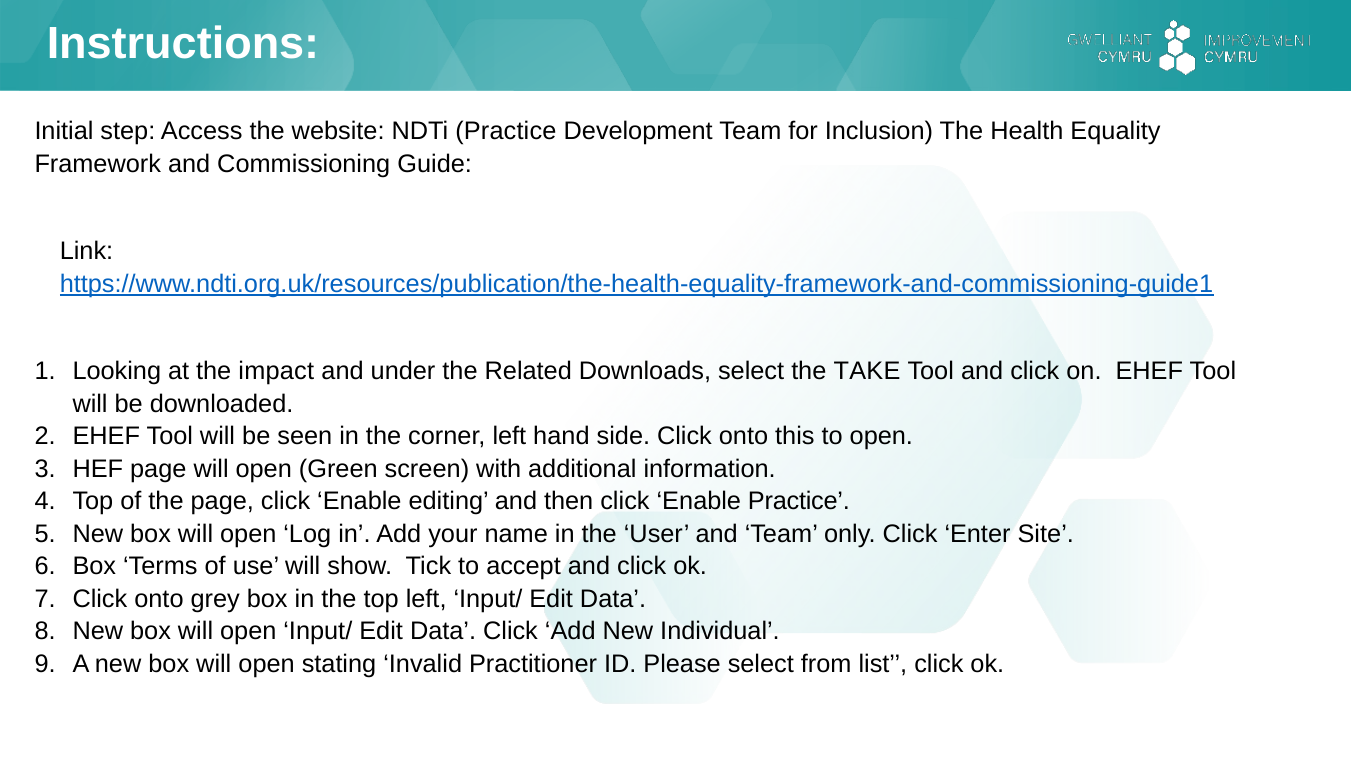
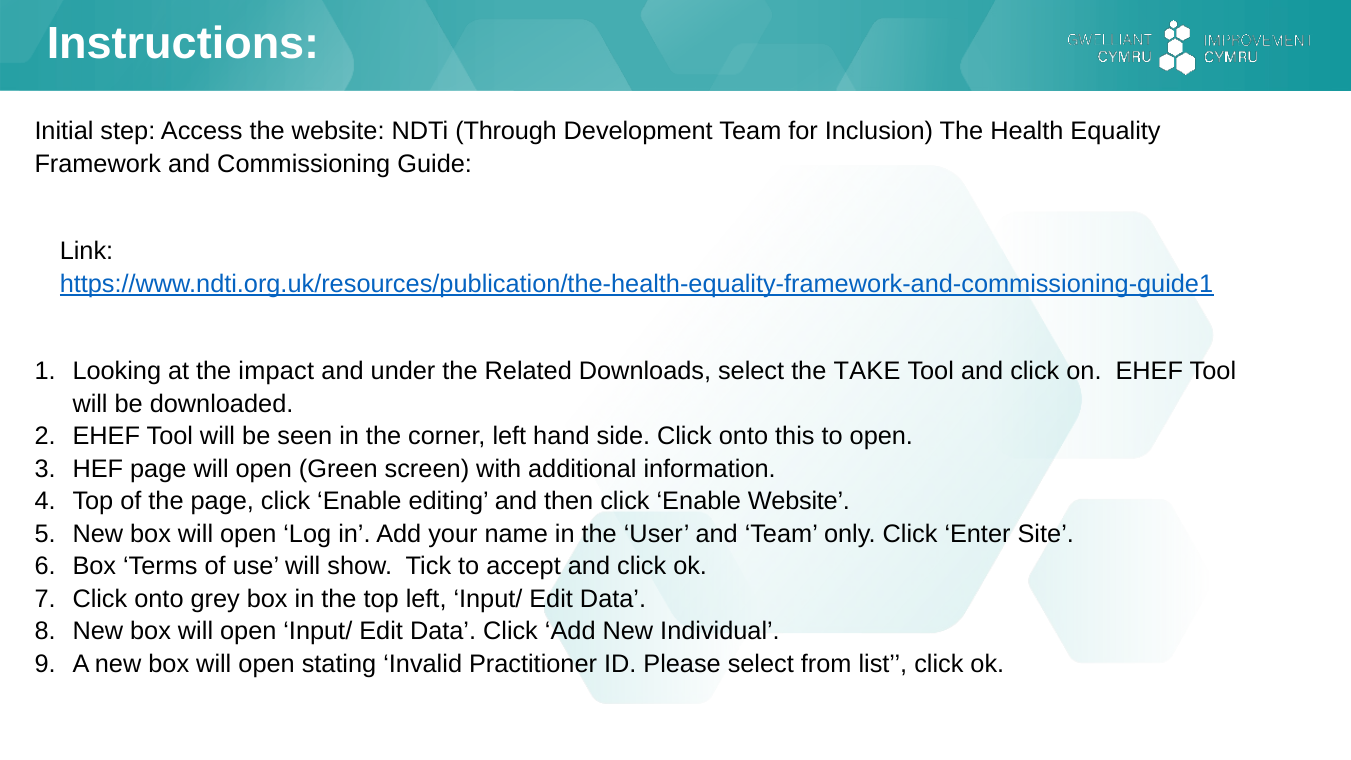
NDTi Practice: Practice -> Through (506, 131)
Enable Practice: Practice -> Website (799, 501)
